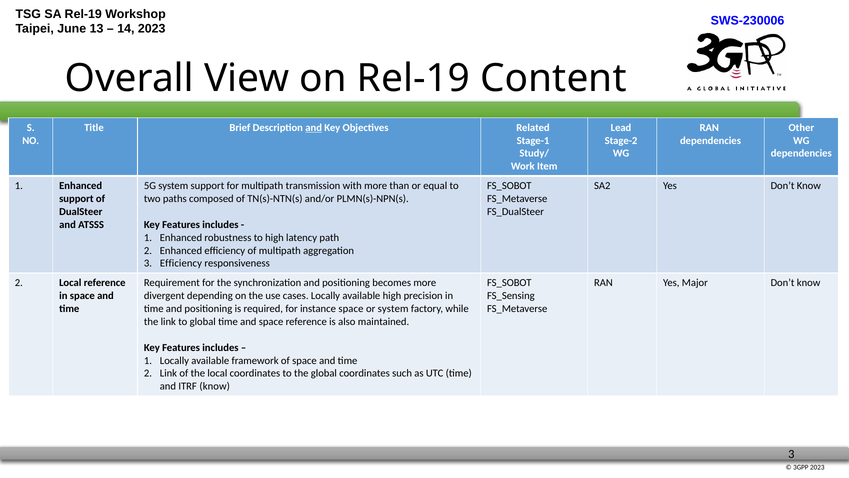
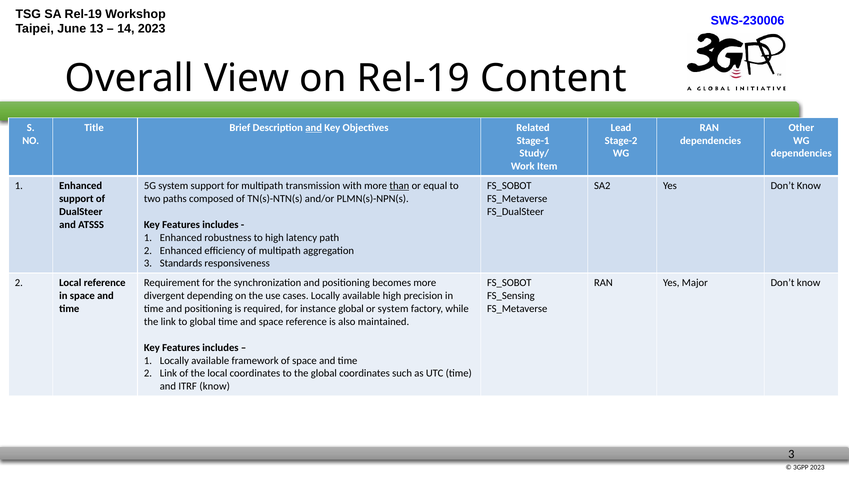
than underline: none -> present (399, 186)
Efficiency: Efficiency -> Standards (181, 263)
instance space: space -> global (351, 308)
